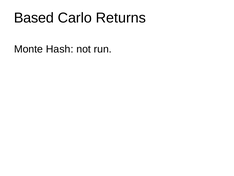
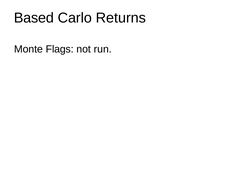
Hash: Hash -> Flags (60, 49)
